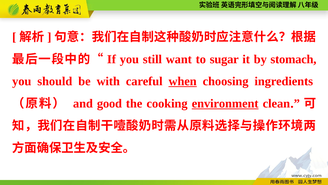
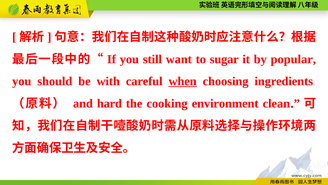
stomach: stomach -> popular (293, 59)
good: good -> hard (109, 103)
environment underline: present -> none (225, 103)
